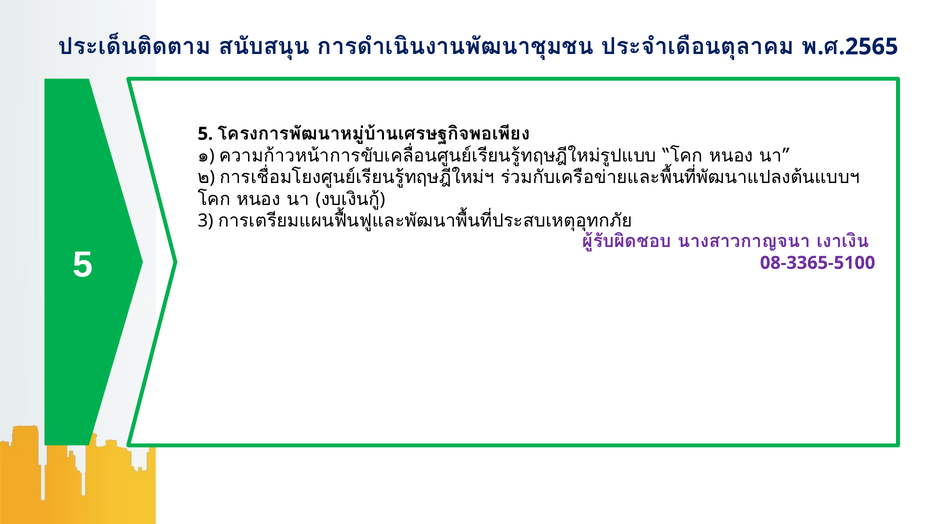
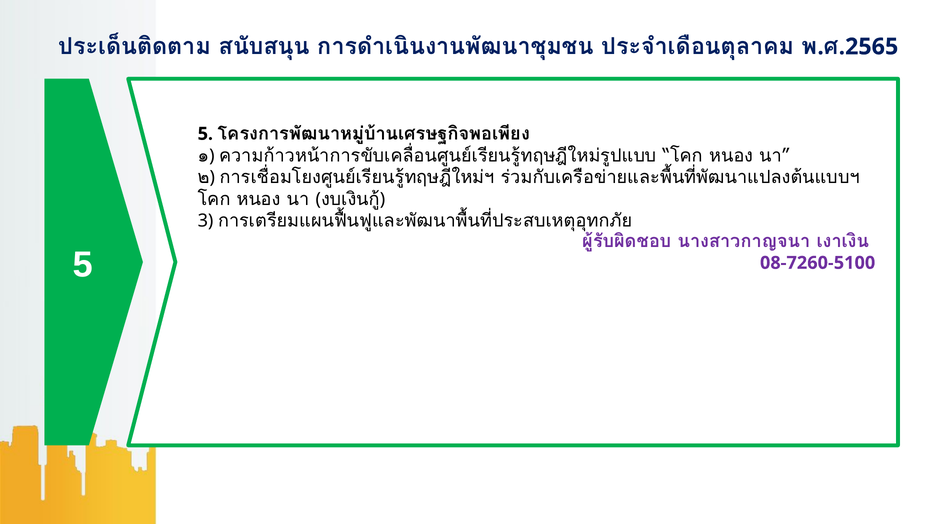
08-3365-5100: 08-3365-5100 -> 08-7260-5100 (818, 263)
